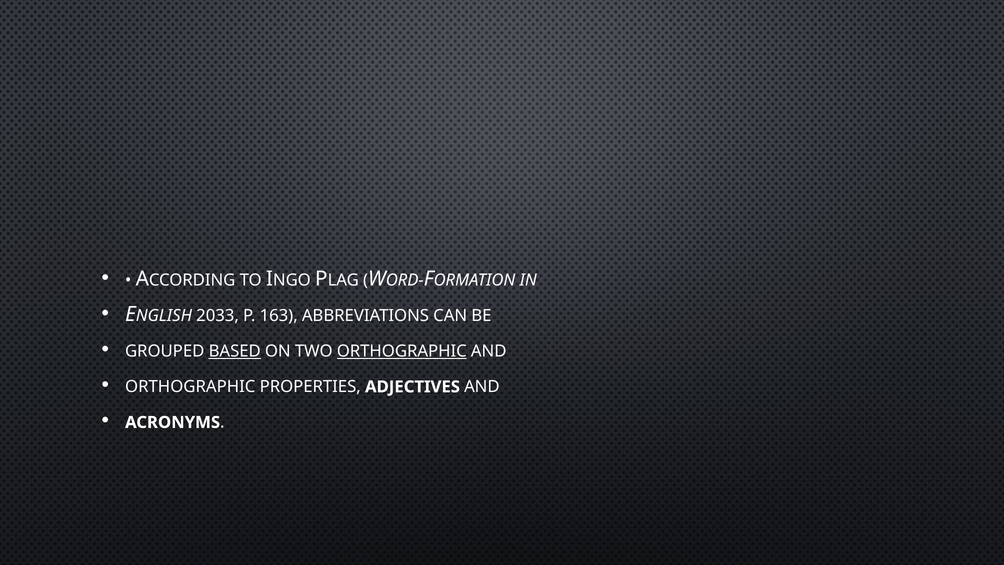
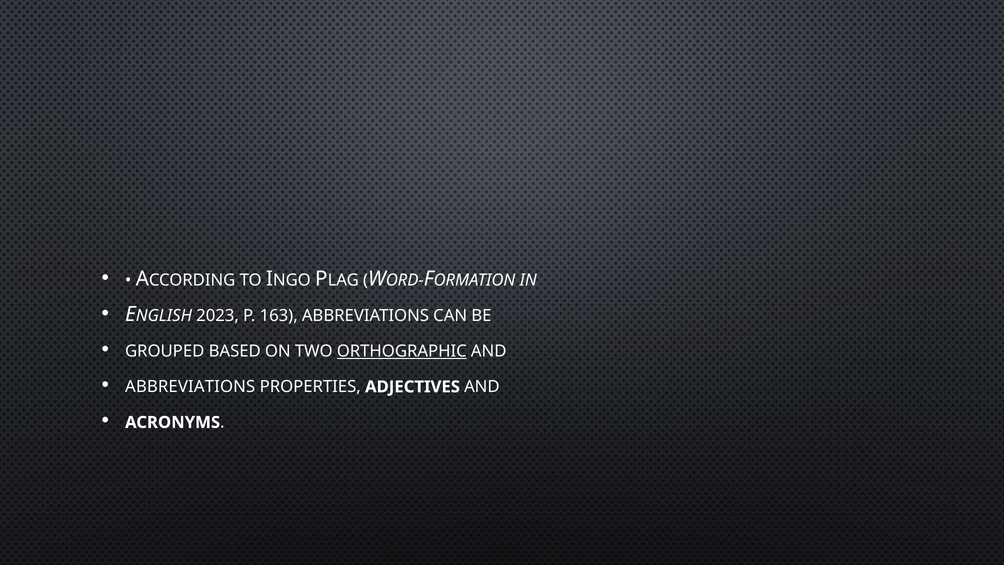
2033: 2033 -> 2023 (218, 316)
BASED underline: present -> none (235, 351)
ORTHOGRAPHIC: ORTHOGRAPHIC -> ABBREVIATIONS (190, 387)
